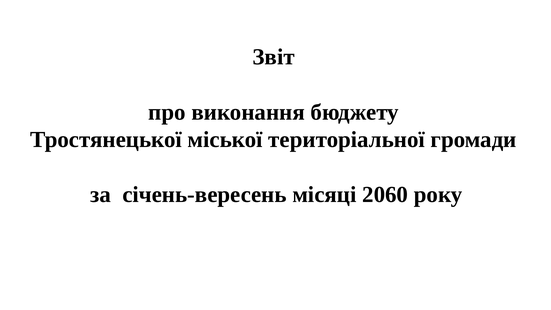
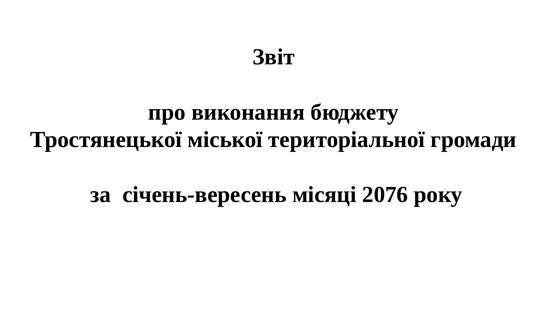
2060: 2060 -> 2076 (385, 195)
